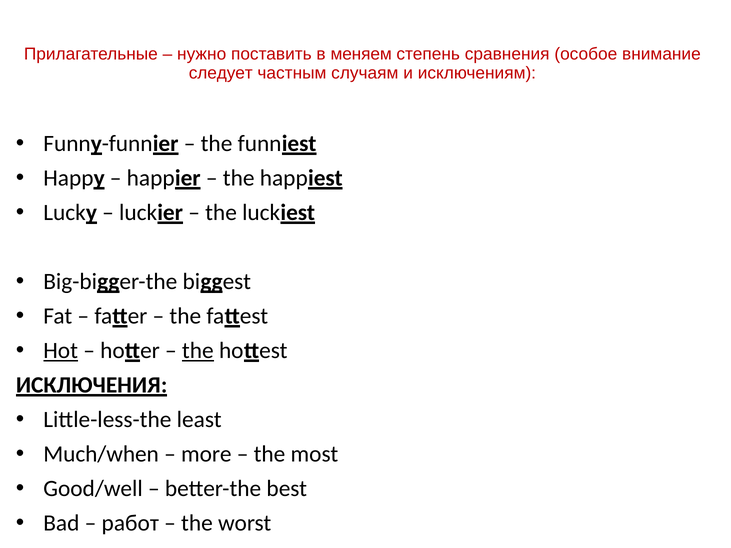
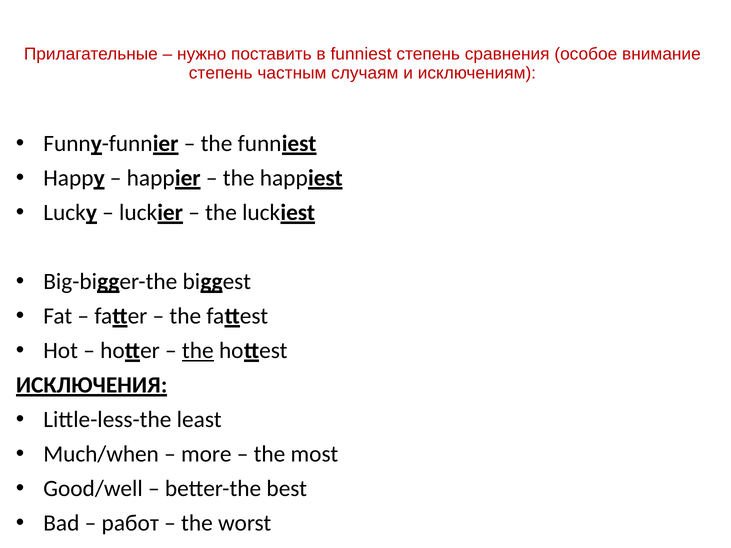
в меняем: меняем -> funniest (361, 54)
следует: следует -> степень (221, 73)
Hot underline: present -> none (61, 351)
